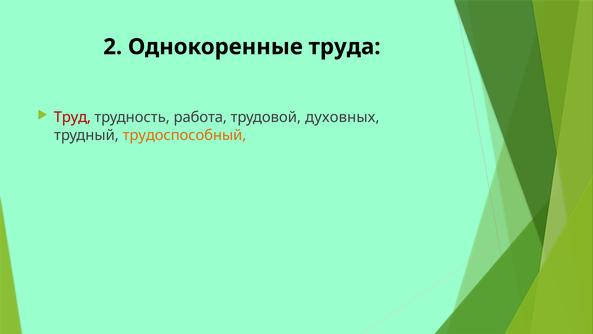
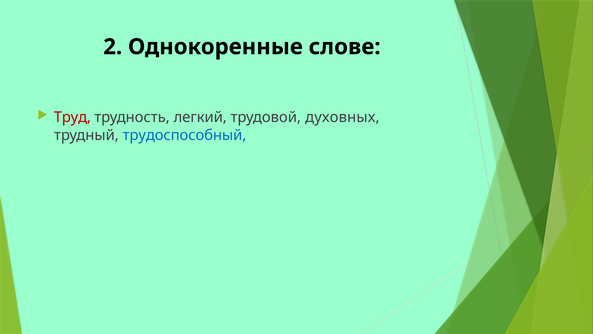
труда: труда -> слове (345, 47)
работа: работа -> легкий (200, 117)
трудоспособный colour: orange -> blue (184, 135)
